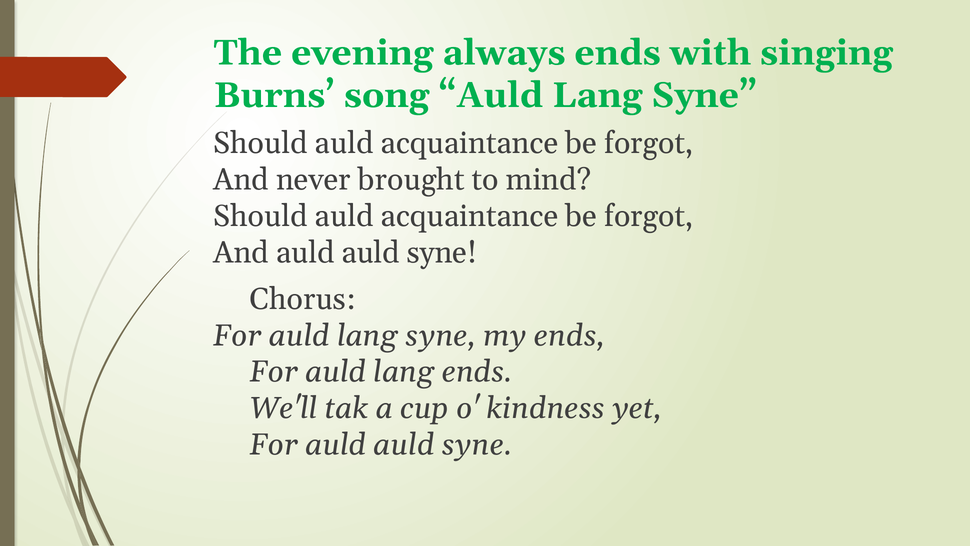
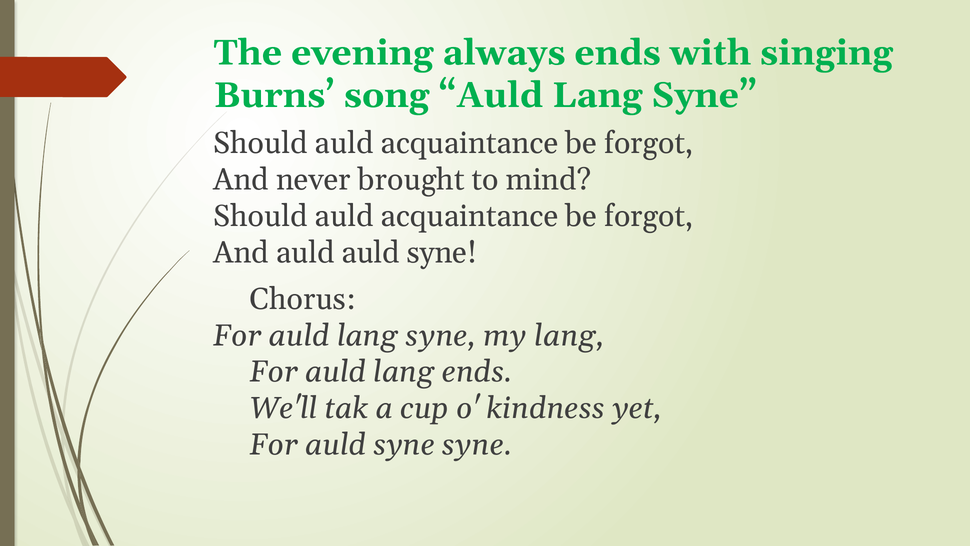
my ends: ends -> lang (569, 335)
For auld auld: auld -> syne (404, 444)
